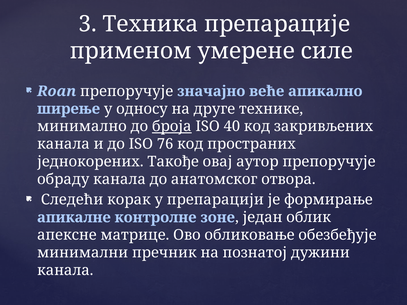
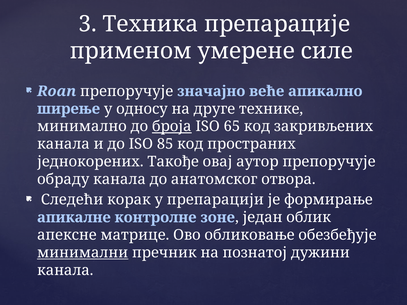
40: 40 -> 65 (232, 127)
76: 76 -> 85 (165, 144)
минимални underline: none -> present (83, 253)
